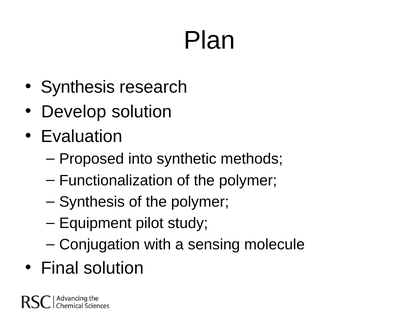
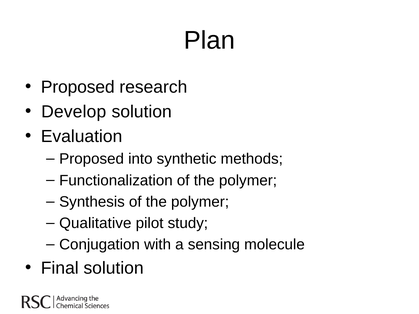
Synthesis: Synthesis -> Proposed (78, 87)
Equipment: Equipment -> Qualitative (95, 223)
